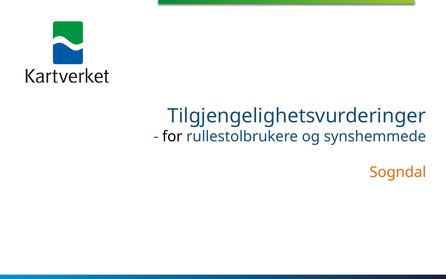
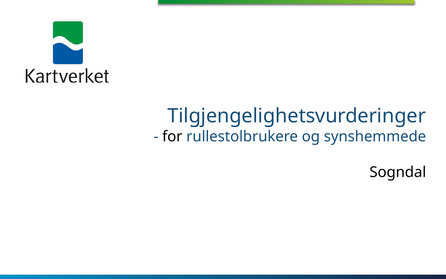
Sogndal colour: orange -> black (398, 172)
